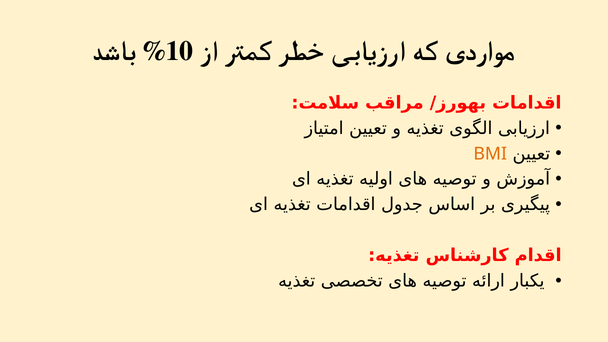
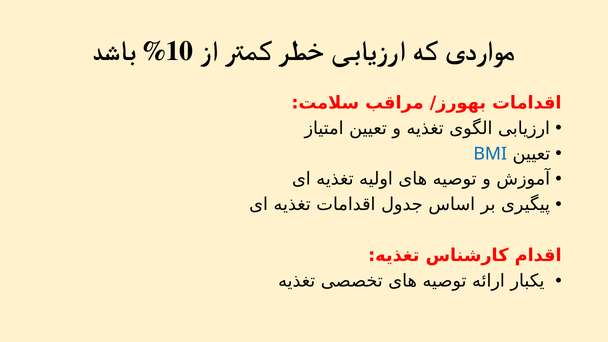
BMI colour: orange -> blue (490, 154)
